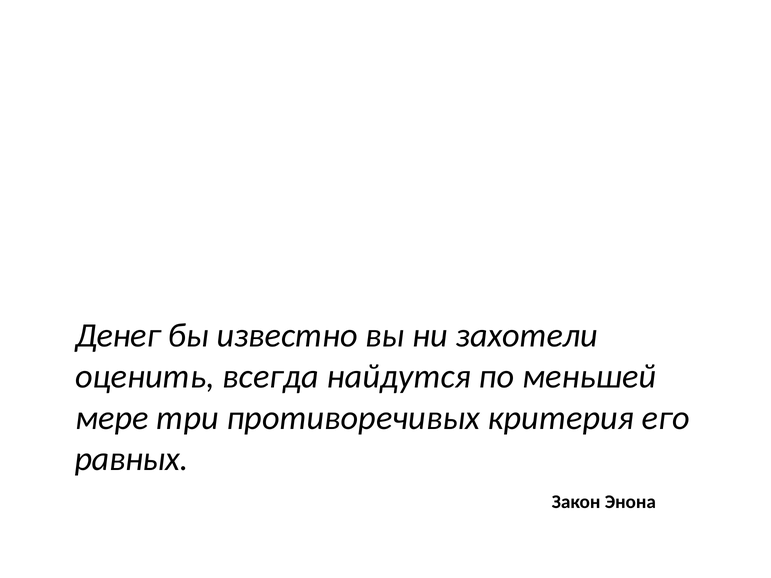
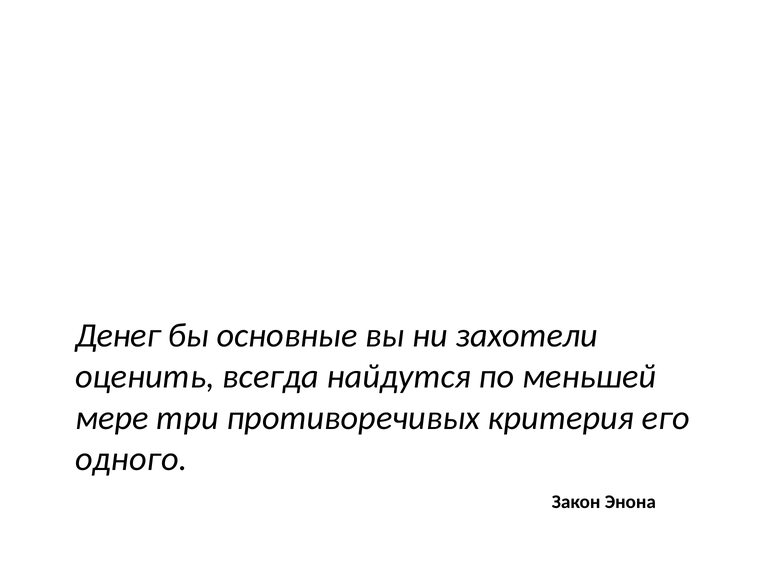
известно: известно -> основные (287, 336)
равных: равных -> одного (131, 459)
